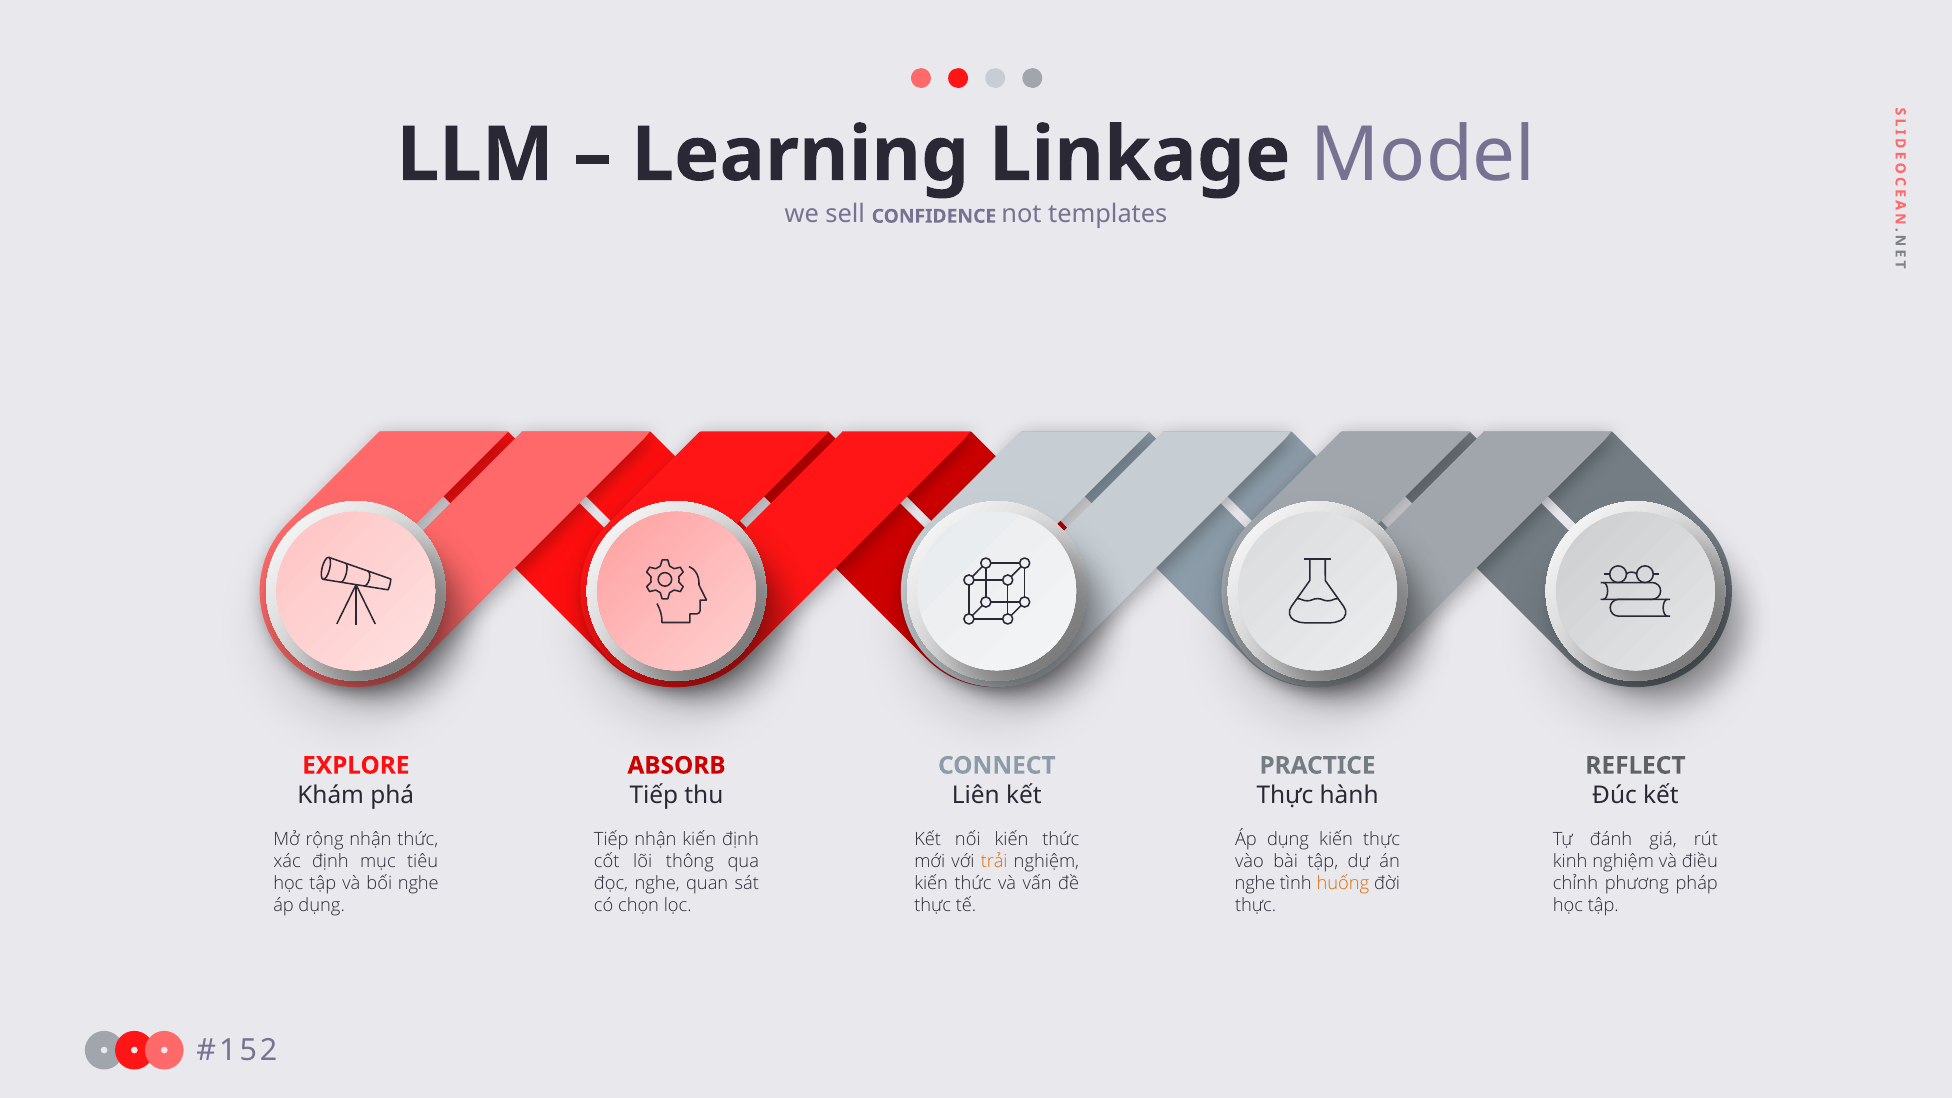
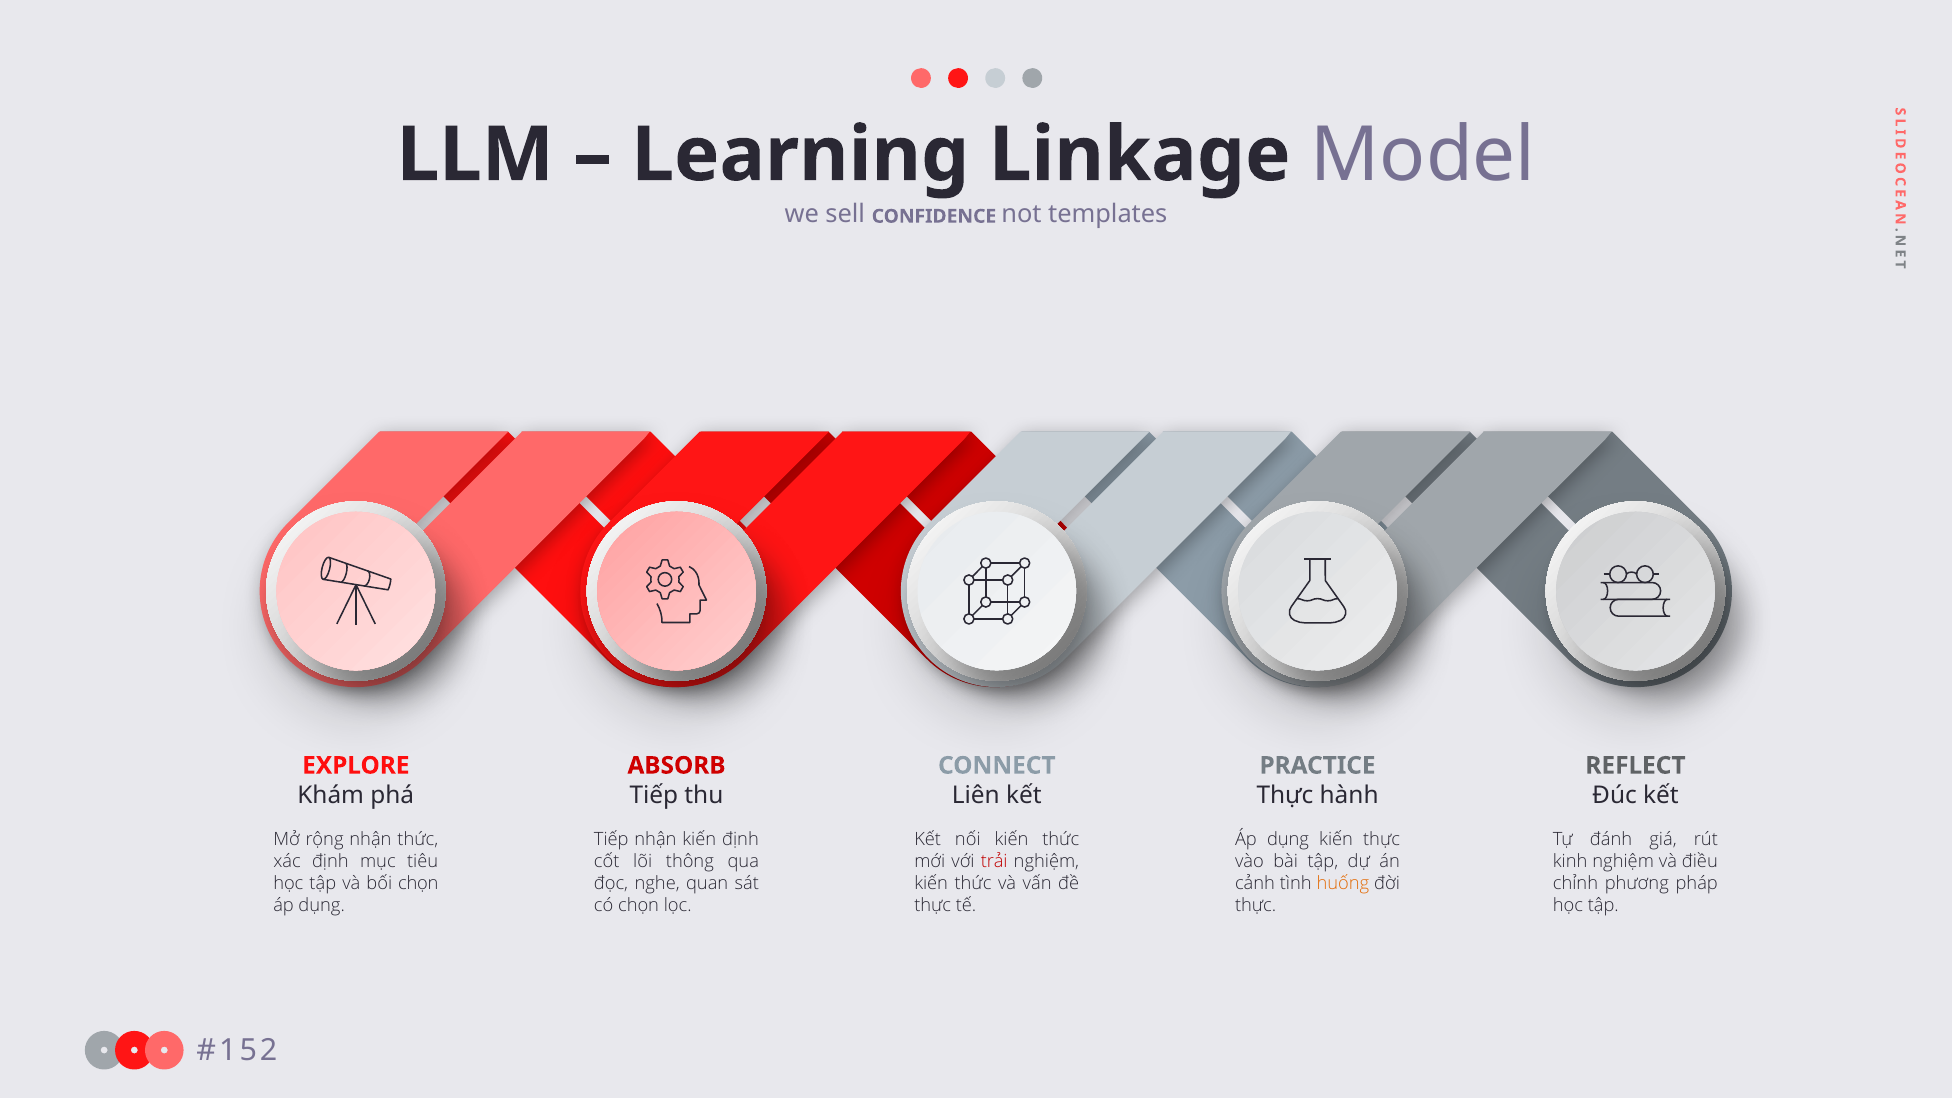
trải colour: orange -> red (994, 861)
bối nghe: nghe -> chọn (418, 883)
nghe: nghe -> cảnh (1255, 883)
